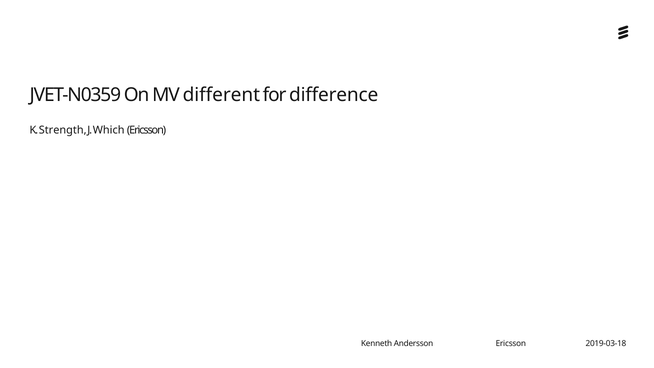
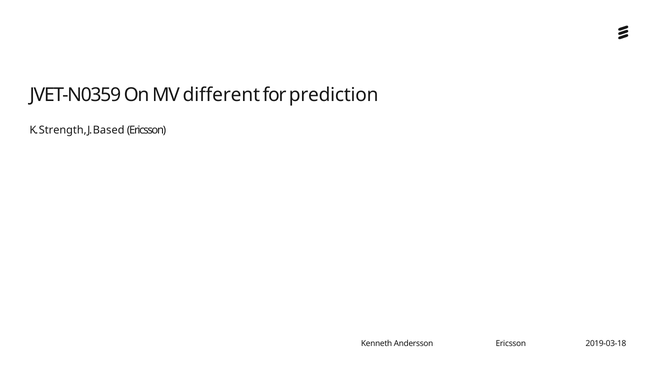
difference: difference -> prediction (334, 95)
Which: Which -> Based (109, 130)
